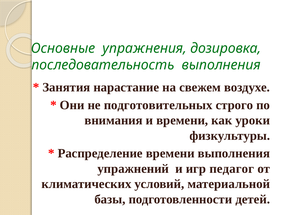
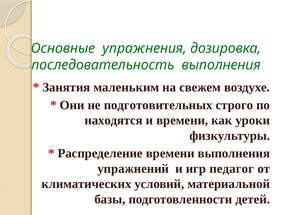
нарастание: нарастание -> маленьким (126, 87)
внимания: внимания -> находятся (114, 120)
